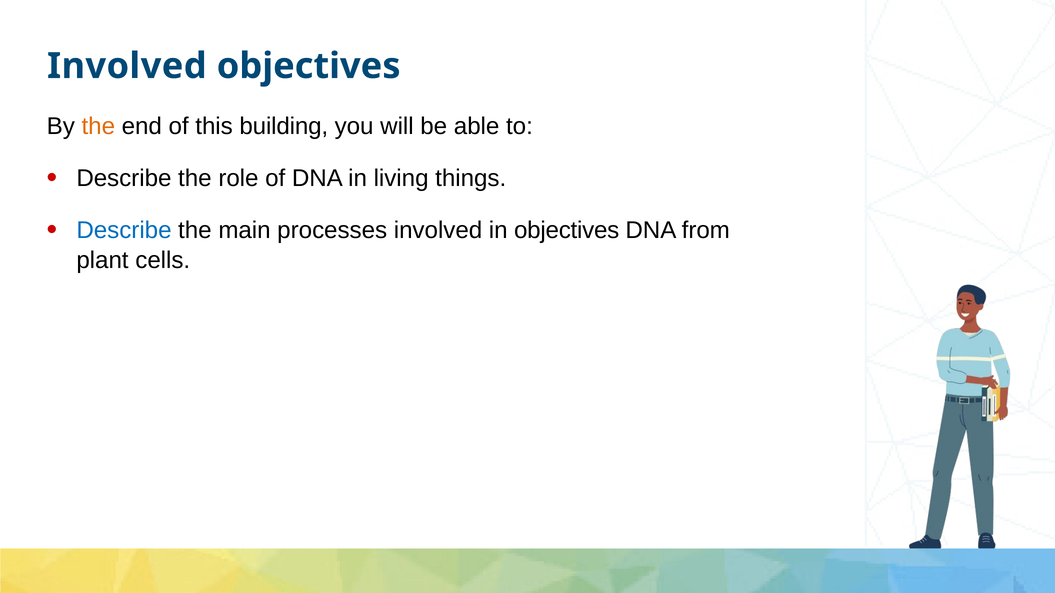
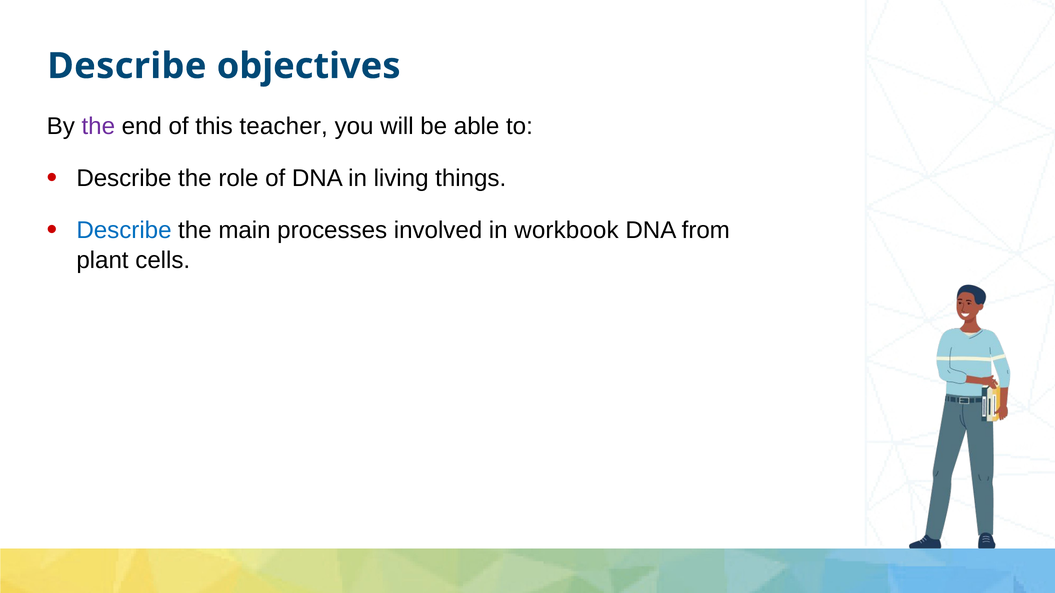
Involved: Involved -> Describe (127, 66)
the colour: orange -> purple (98, 126)
building: building -> teacher (284, 126)
in objectives: objectives -> workbook (566, 231)
